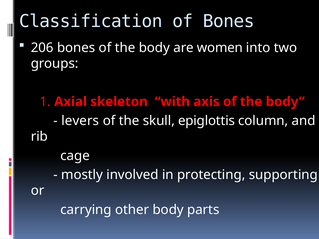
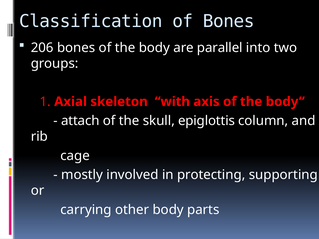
women: women -> parallel (220, 48)
levers: levers -> attach (80, 121)
